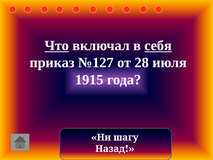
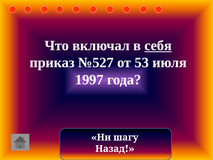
Что underline: present -> none (57, 45)
№127: №127 -> №527 (96, 63)
28: 28 -> 53 (142, 63)
1915: 1915 -> 1997 (89, 80)
